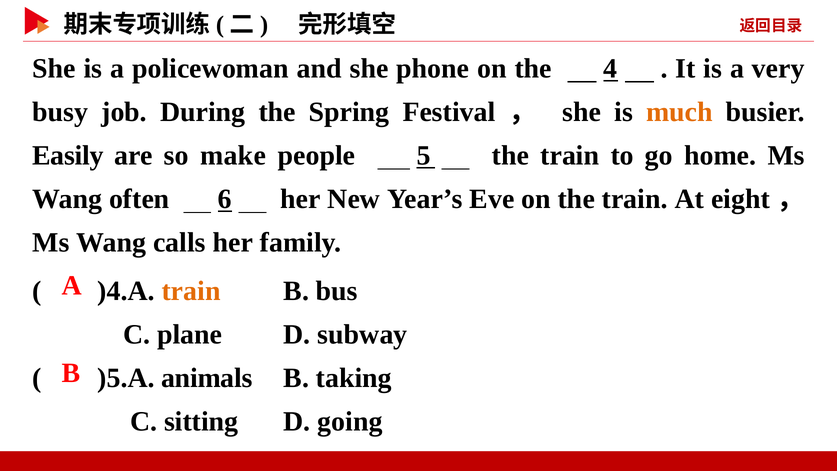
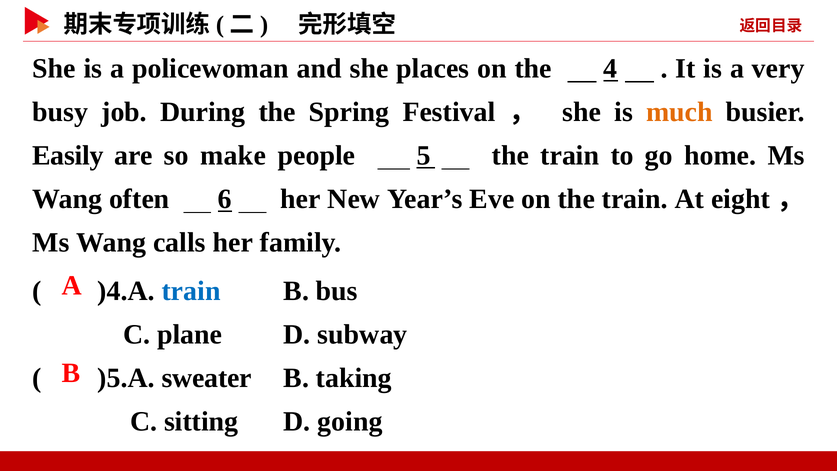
phone: phone -> places (433, 68)
train colour: orange -> blue (191, 291)
animals: animals -> sweater (207, 378)
